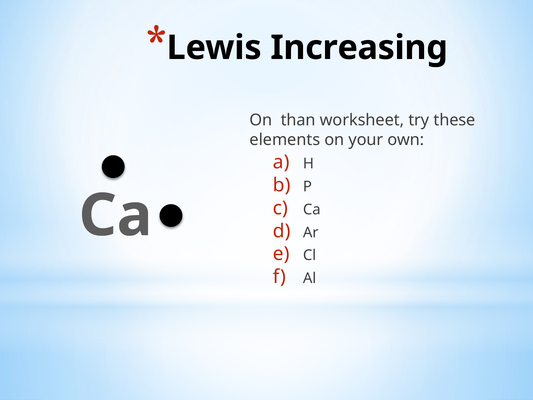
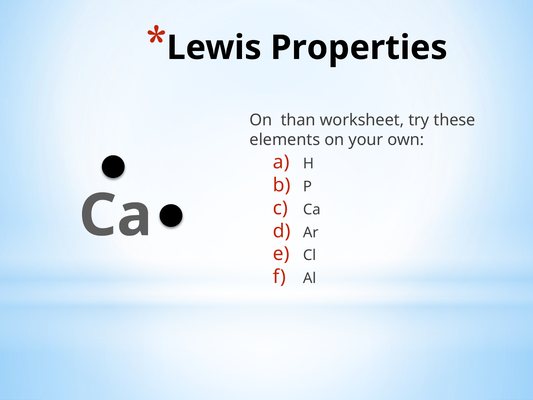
Increasing: Increasing -> Properties (359, 48)
